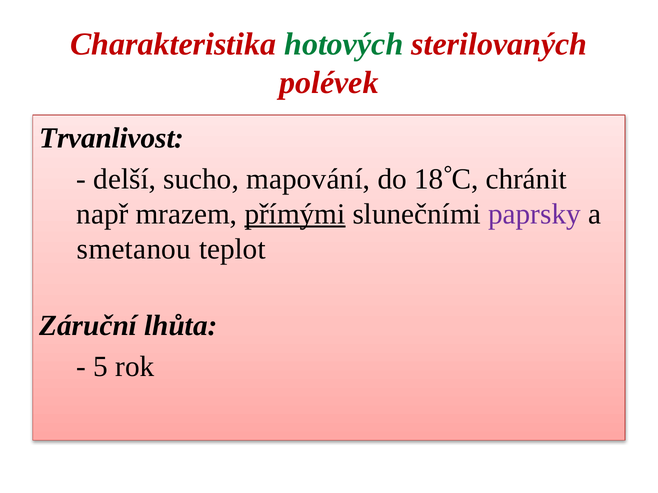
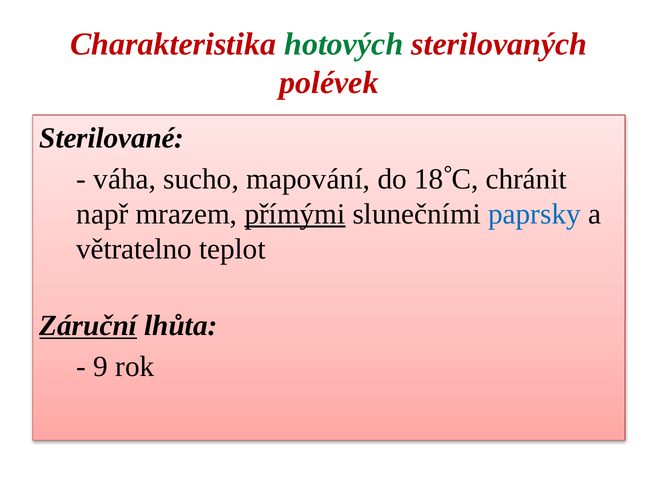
Trvanlivost: Trvanlivost -> Sterilované (112, 138)
delší: delší -> váha (125, 179)
paprsky colour: purple -> blue (535, 214)
smetanou: smetanou -> větratelno (134, 249)
Záruční underline: none -> present (88, 326)
5: 5 -> 9 (101, 367)
